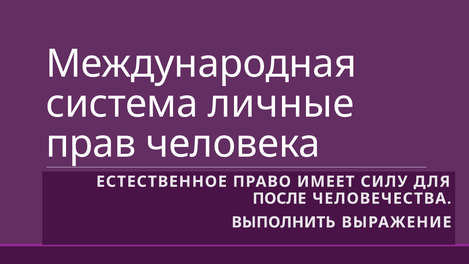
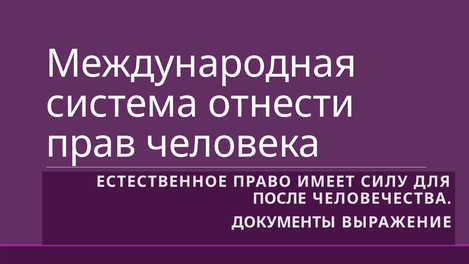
личные: личные -> отнести (281, 104)
ВЫПОЛНИТЬ: ВЫПОЛНИТЬ -> ДОКУМЕНТЫ (284, 222)
